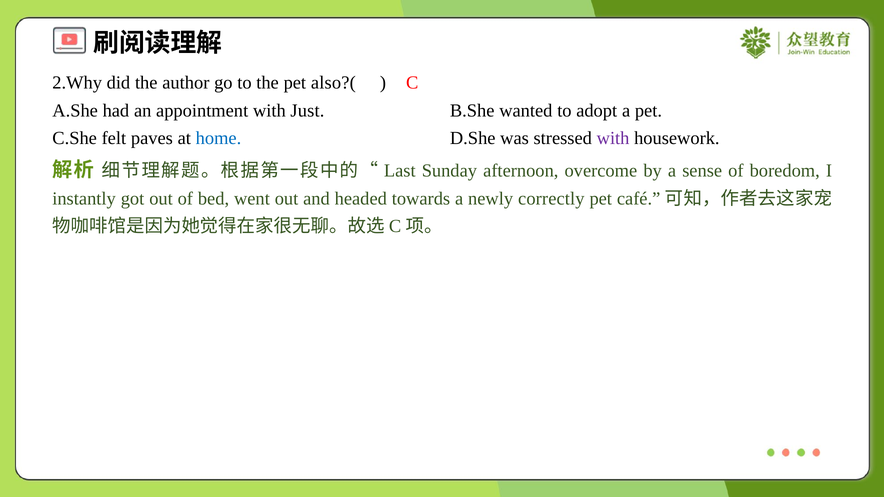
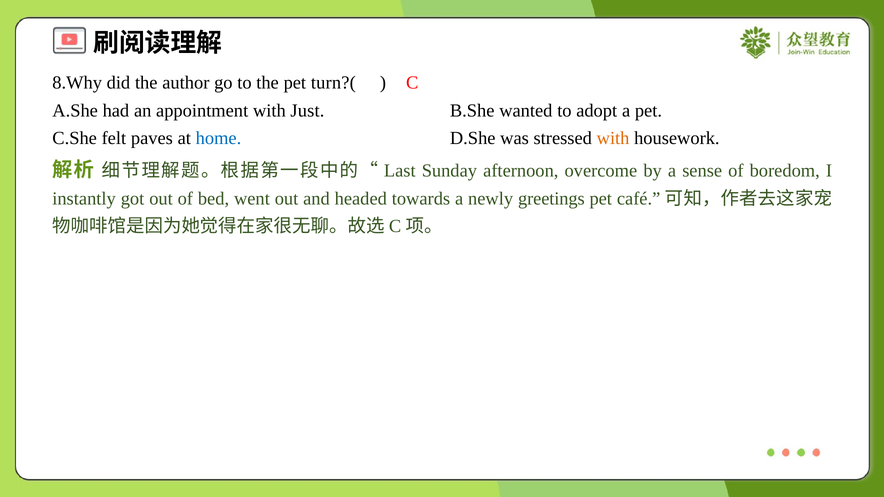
2.Why: 2.Why -> 8.Why (77, 83)
also?(: also?( -> turn?( (333, 83)
with colour: purple -> orange (613, 138)
correctly: correctly -> greetings (551, 199)
